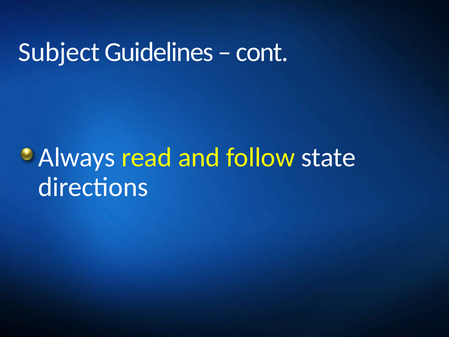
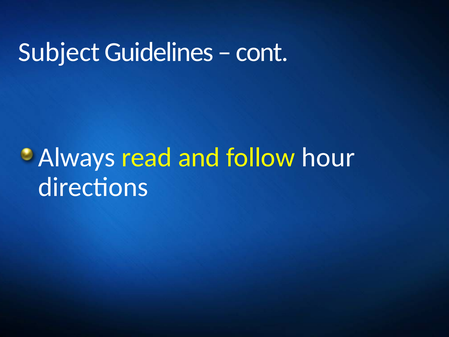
state: state -> hour (328, 157)
